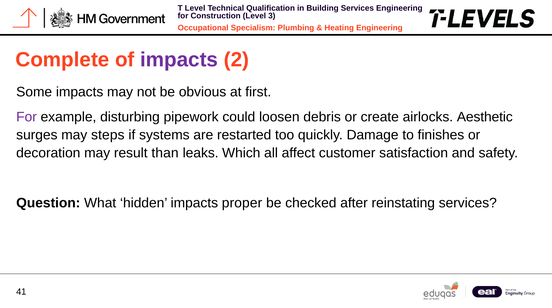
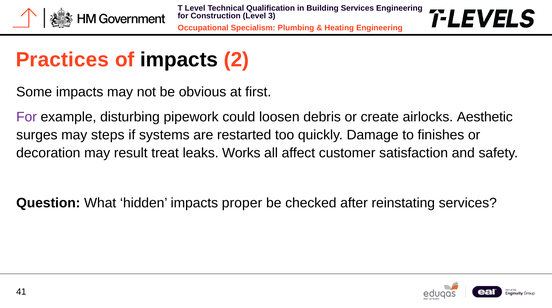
Complete: Complete -> Practices (62, 60)
impacts colour: purple -> black (179, 60)
than: than -> treat (165, 153)
Which: Which -> Works (241, 153)
